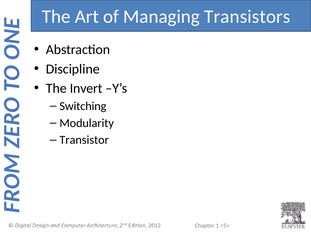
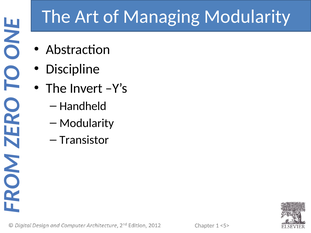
Managing Transistors: Transistors -> Modularity (247, 17)
Switching: Switching -> Handheld (83, 106)
